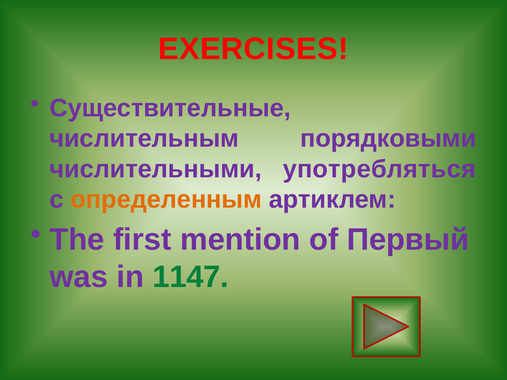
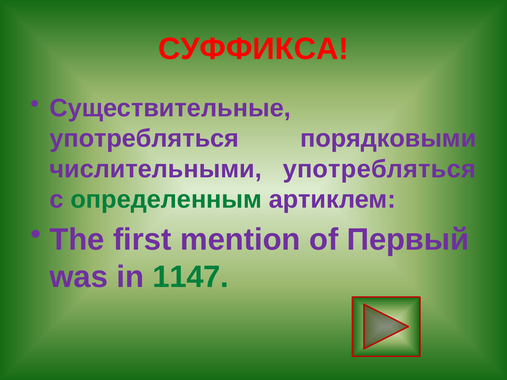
EXERCISES: EXERCISES -> СУФФИКСА (253, 49)
числительным: числительным -> употребляться (144, 139)
определенным colour: orange -> green (166, 200)
